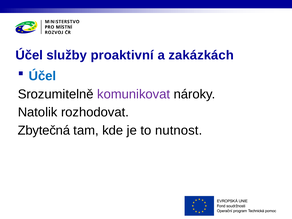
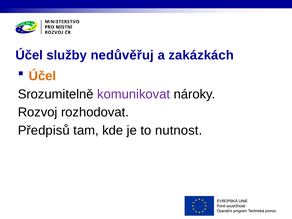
proaktivní: proaktivní -> nedůvěřuj (122, 55)
Účel colour: blue -> orange (42, 76)
Natolik: Natolik -> Rozvoj (38, 112)
Zbytečná: Zbytečná -> Předpisů (44, 130)
